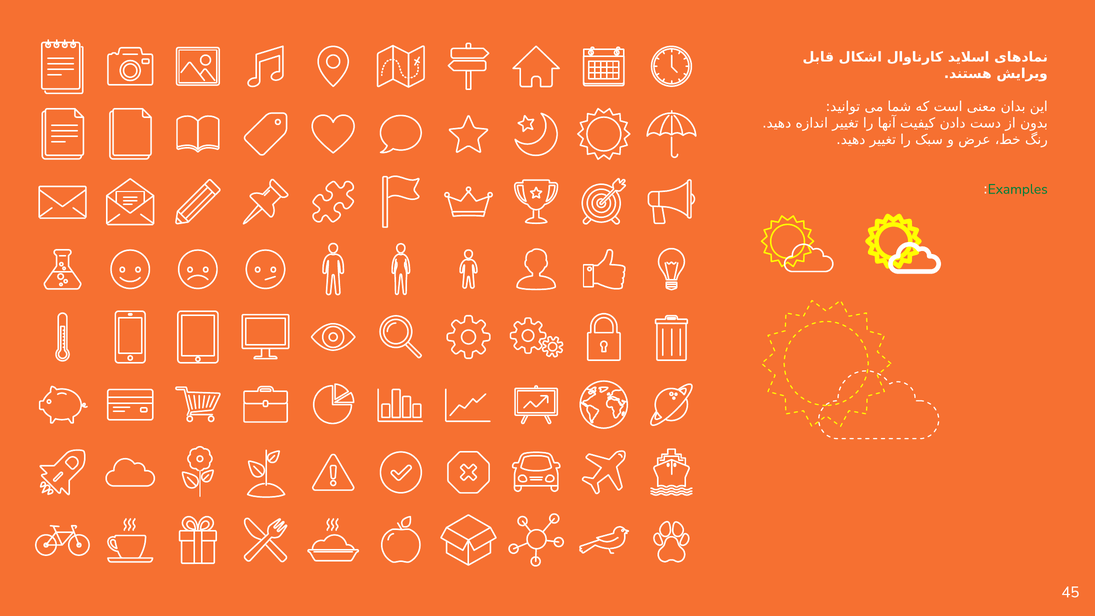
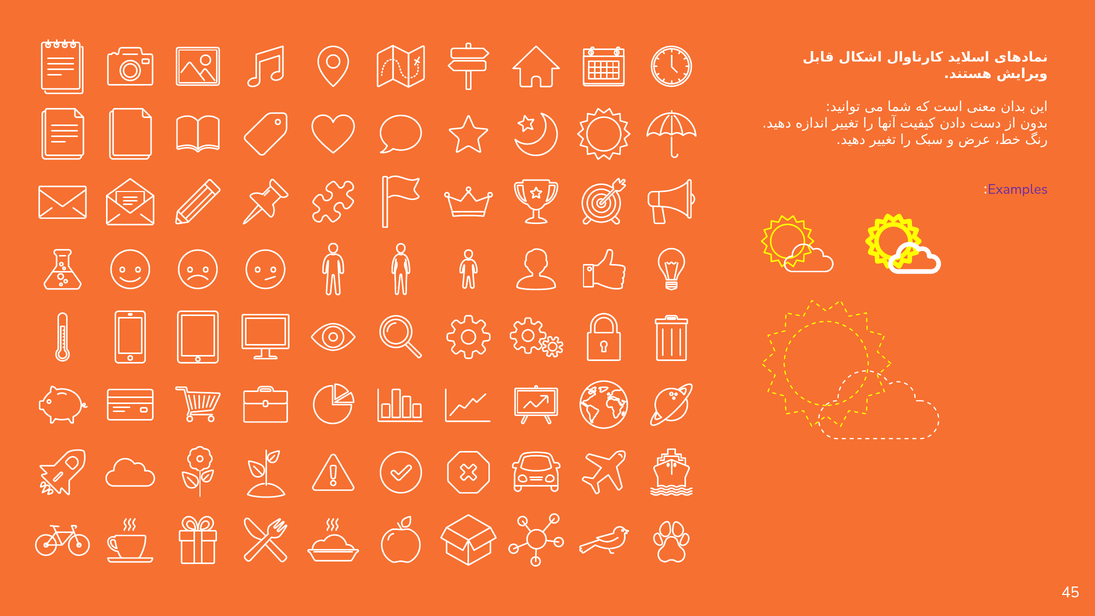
Examples colour: green -> purple (1018, 189)
